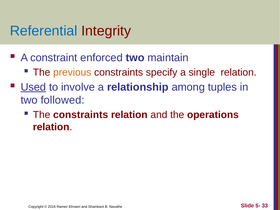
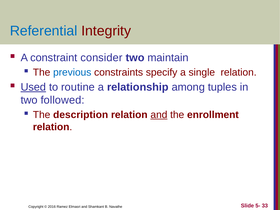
enforced: enforced -> consider (101, 58)
previous colour: orange -> blue (72, 72)
involve: involve -> routine (78, 87)
The constraints: constraints -> description (81, 115)
and underline: none -> present (159, 115)
operations: operations -> enrollment (213, 115)
